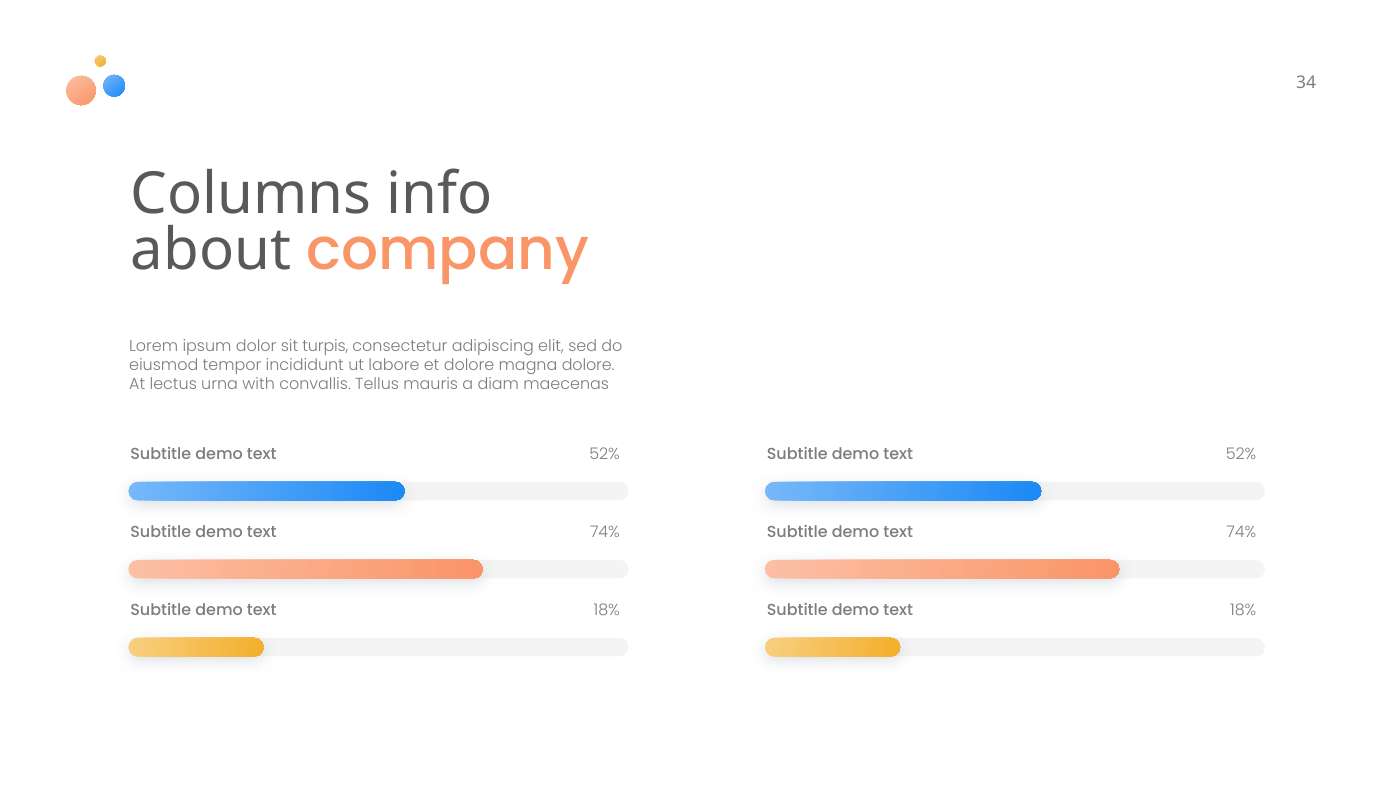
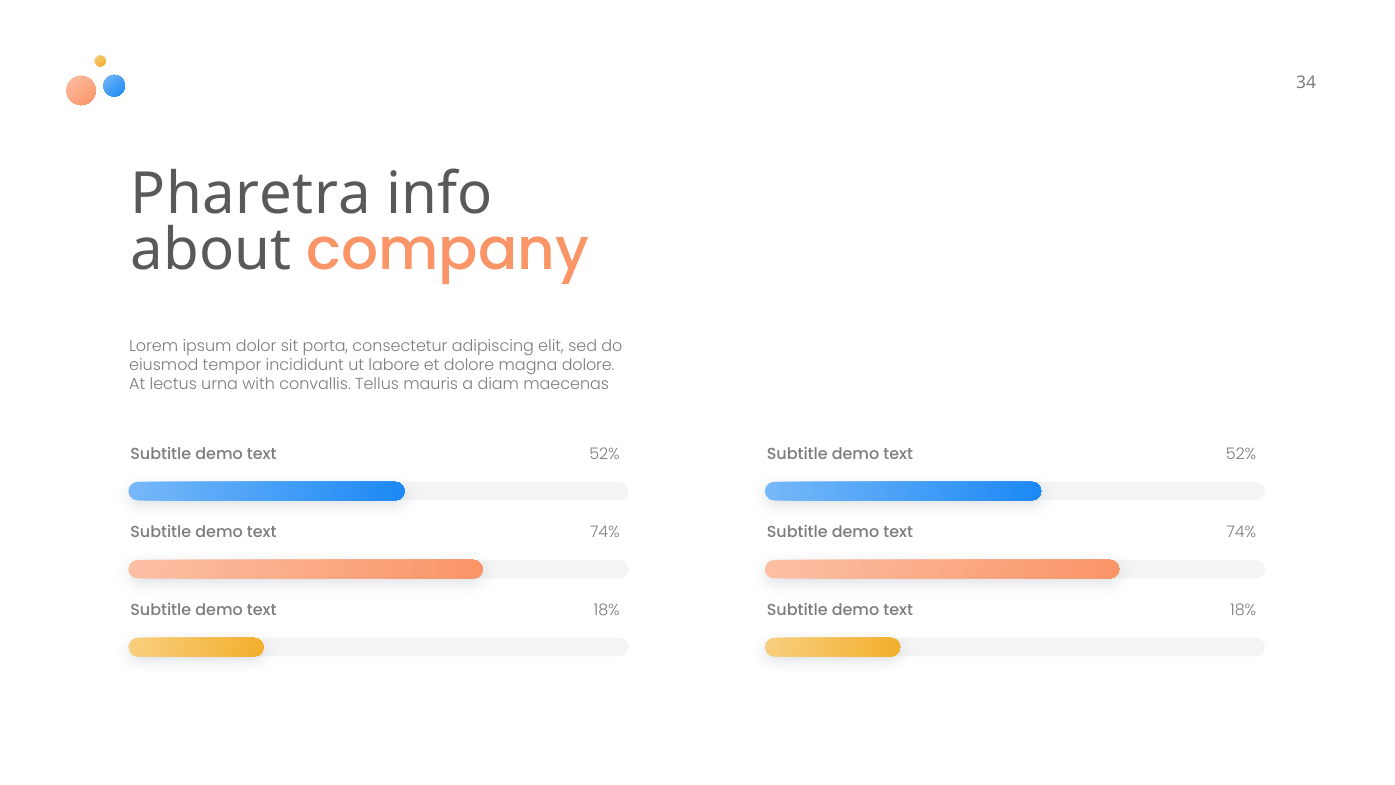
Columns: Columns -> Pharetra (251, 194)
turpis: turpis -> porta (325, 346)
